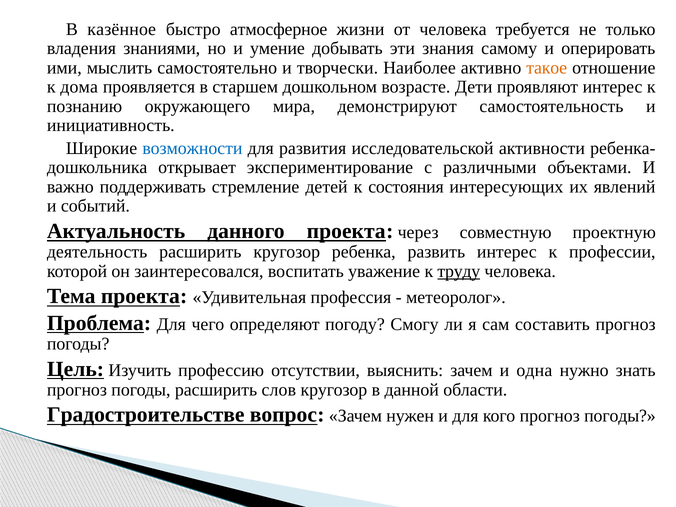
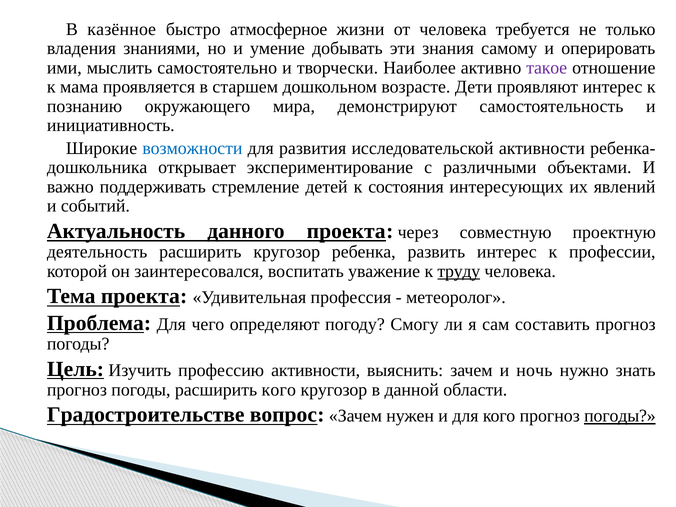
такое colour: orange -> purple (547, 68)
дома: дома -> мама (79, 87)
профессию отсутствии: отсутствии -> активности (316, 370)
одна: одна -> ночь (534, 370)
расширить слов: слов -> кого (279, 390)
погоды underline: none -> present (620, 416)
